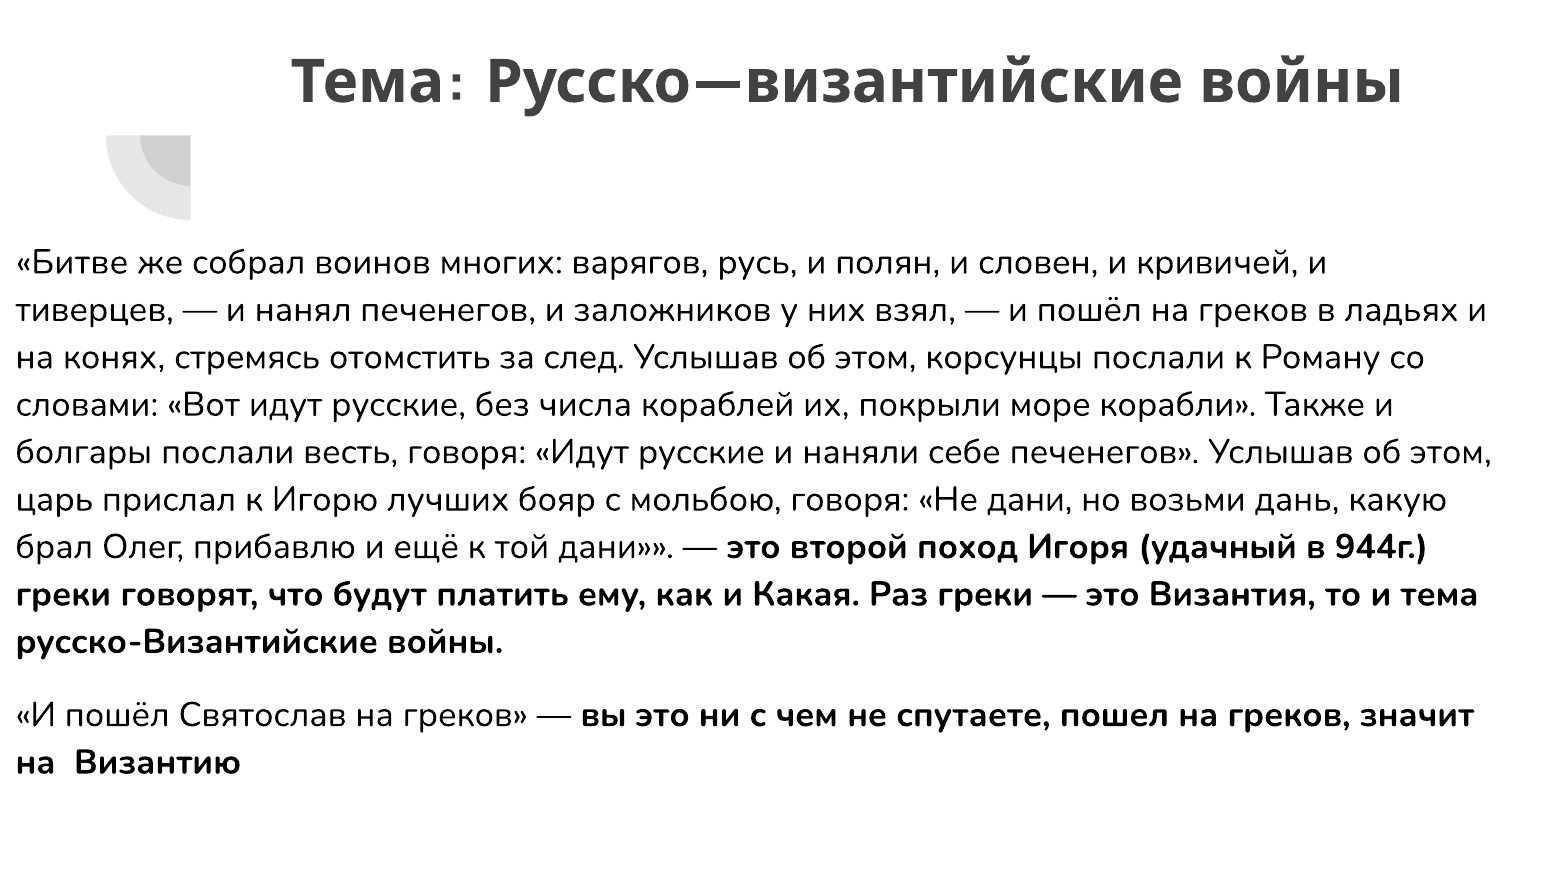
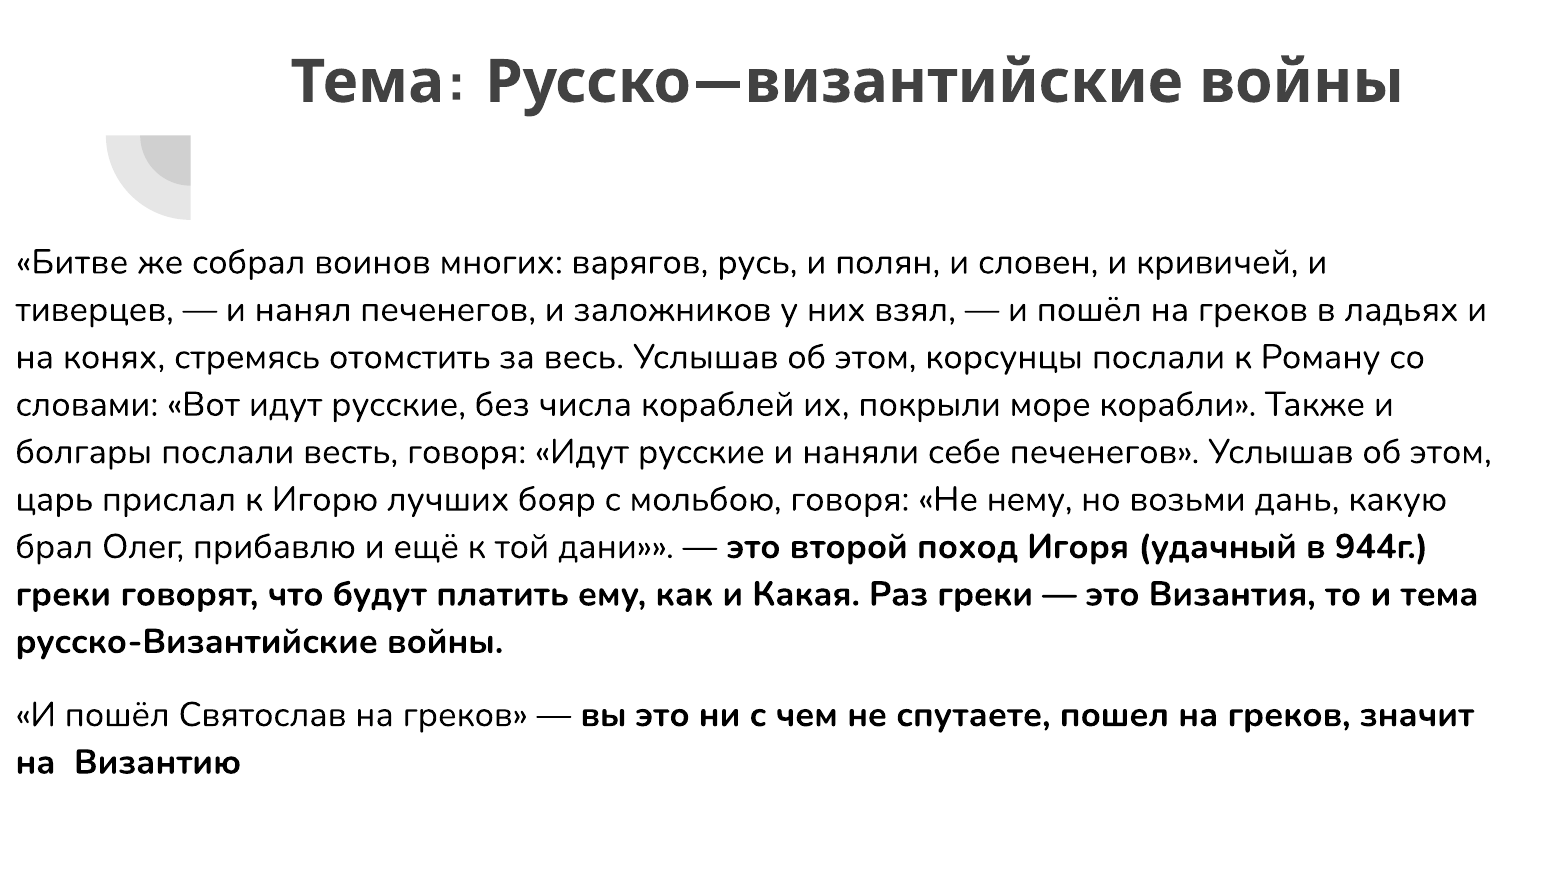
след: след -> весь (584, 357)
Не дани: дани -> нему (1030, 499)
